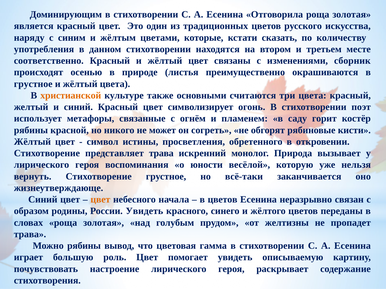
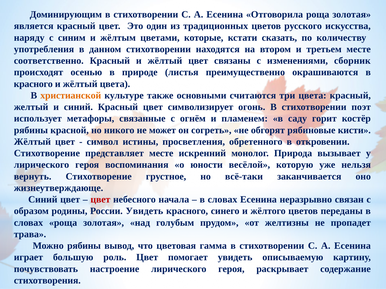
грустное: грустное -> красного (33, 84)
представляет трава: трава -> месте (161, 153)
цвет colour: orange -> red (100, 200)
цветов: цветов -> словах (222, 200)
